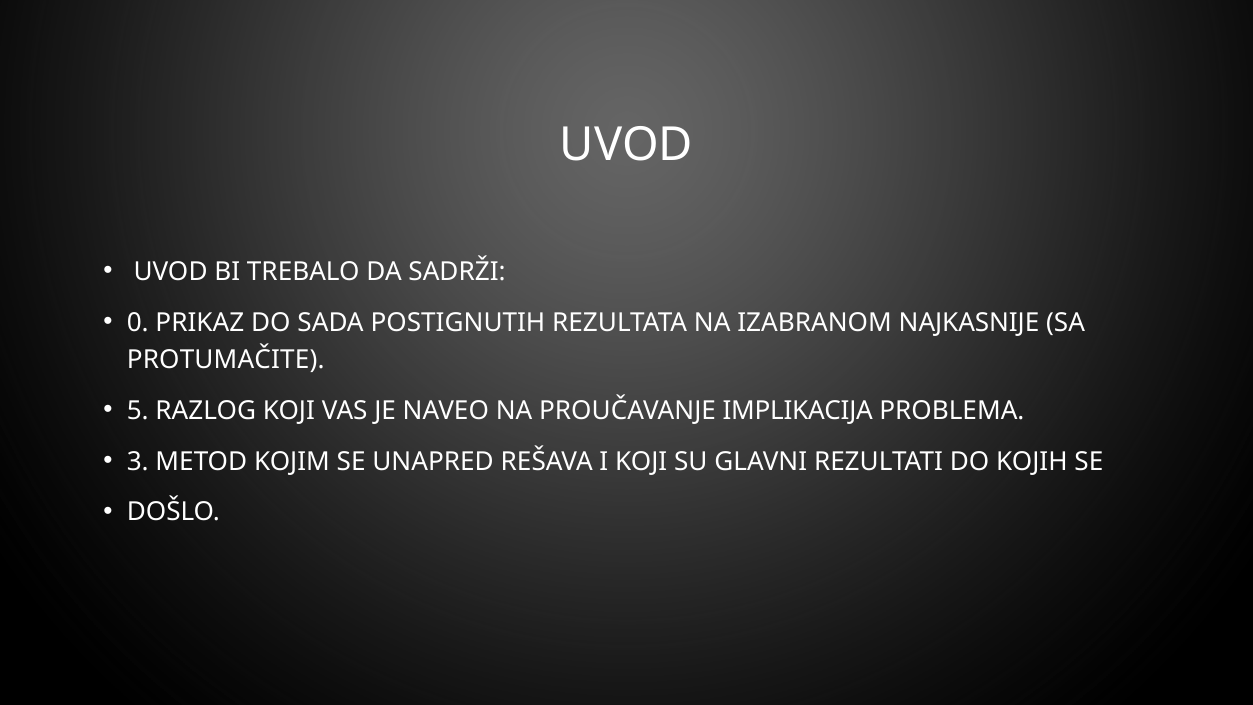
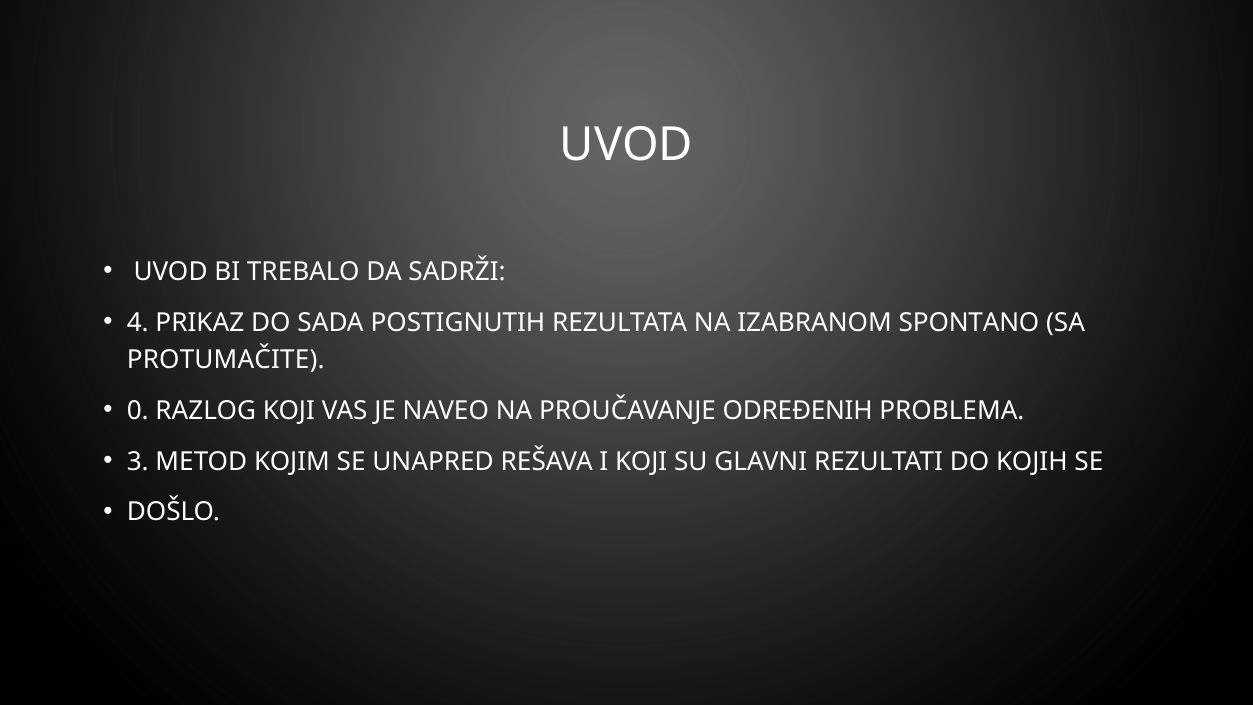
0: 0 -> 4 (138, 322)
NAJKASNIJE: NAJKASNIJE -> SPONTANO (969, 322)
5: 5 -> 0 (138, 411)
IMPLIKACIJA: IMPLIKACIJA -> ODREĐENIH (798, 411)
